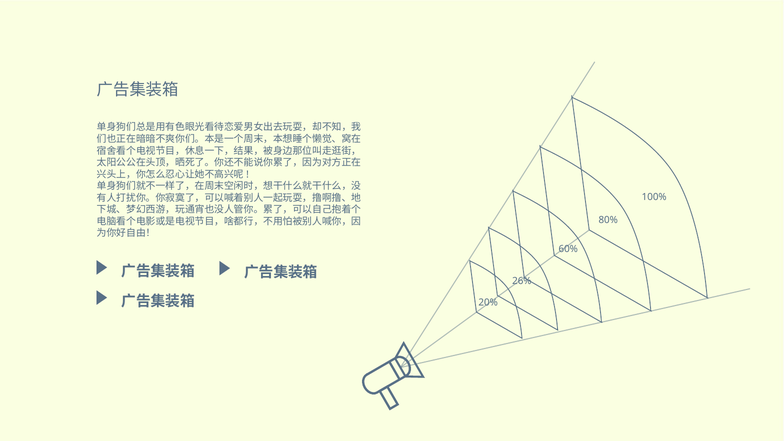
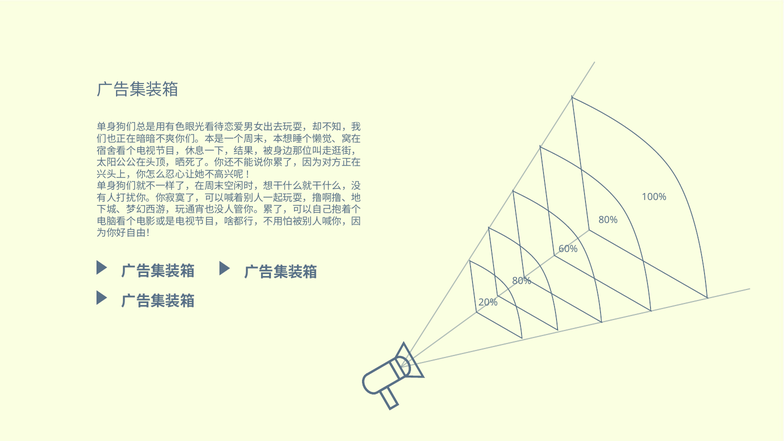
26%: 26% -> 80% (522, 281)
